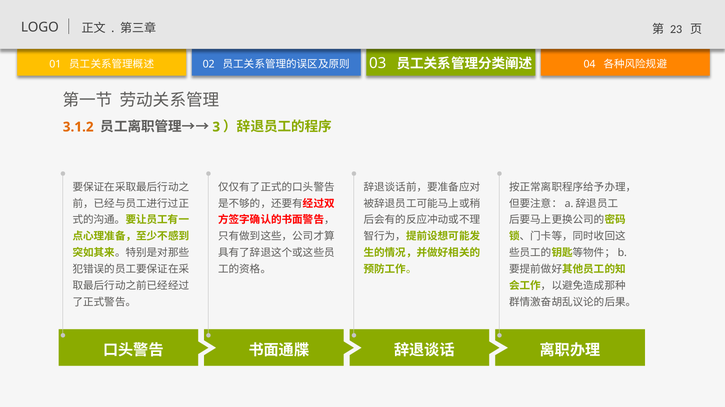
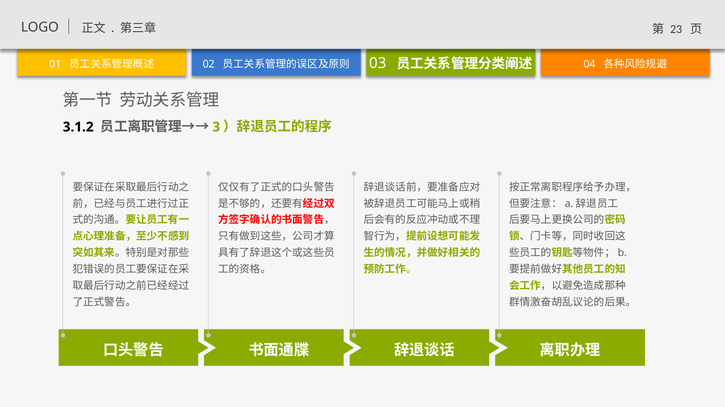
3.1.2 colour: orange -> black (78, 127)
